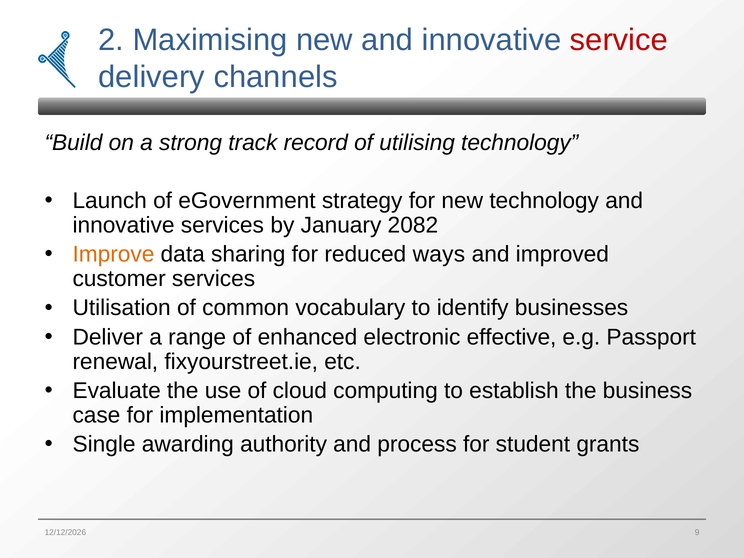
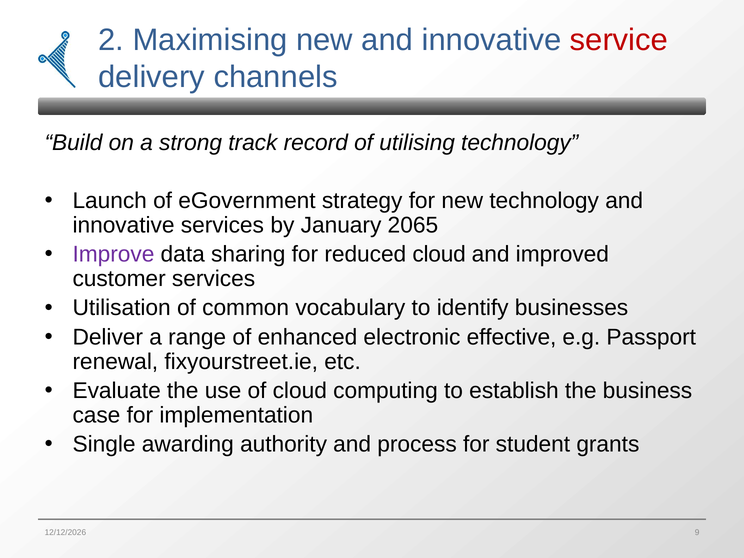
2082: 2082 -> 2065 (413, 225)
Improve colour: orange -> purple (113, 254)
reduced ways: ways -> cloud (439, 254)
